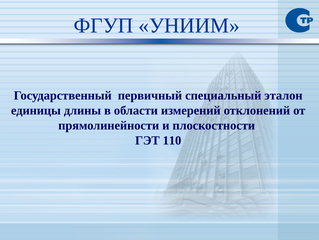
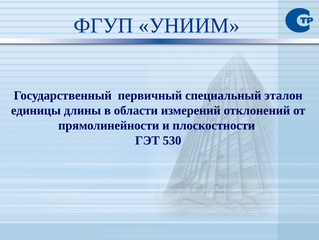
110: 110 -> 530 (172, 140)
